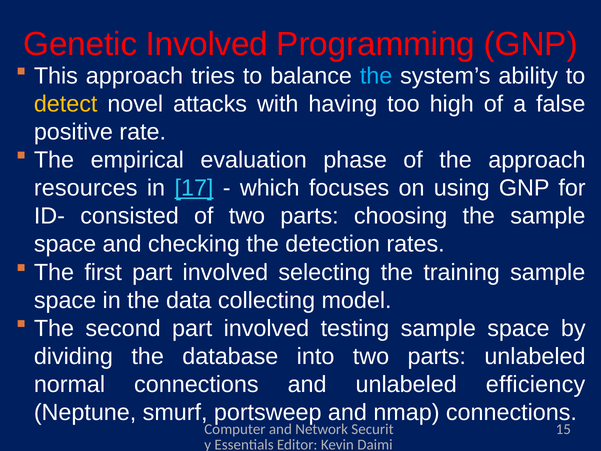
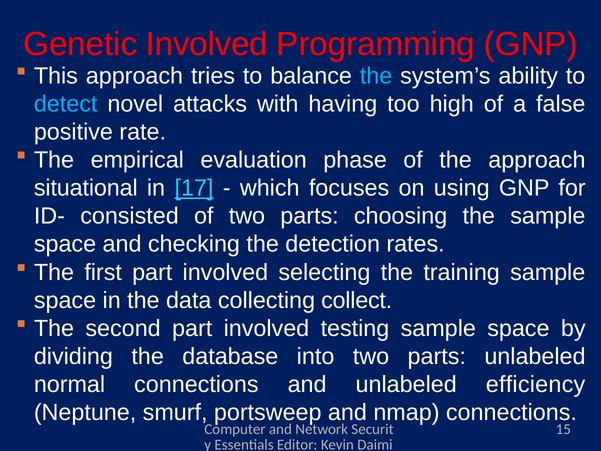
detect colour: yellow -> light blue (66, 104)
resources: resources -> situational (86, 188)
model: model -> collect (357, 300)
